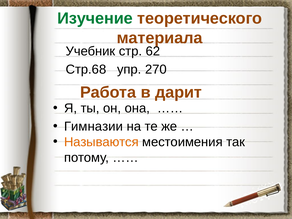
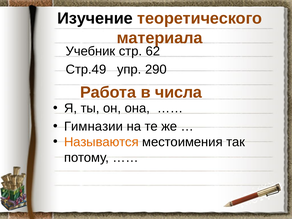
Изучение colour: green -> black (95, 18)
Стр.68: Стр.68 -> Стр.49 (86, 69)
270: 270 -> 290 (156, 69)
дарит: дарит -> числа (178, 92)
